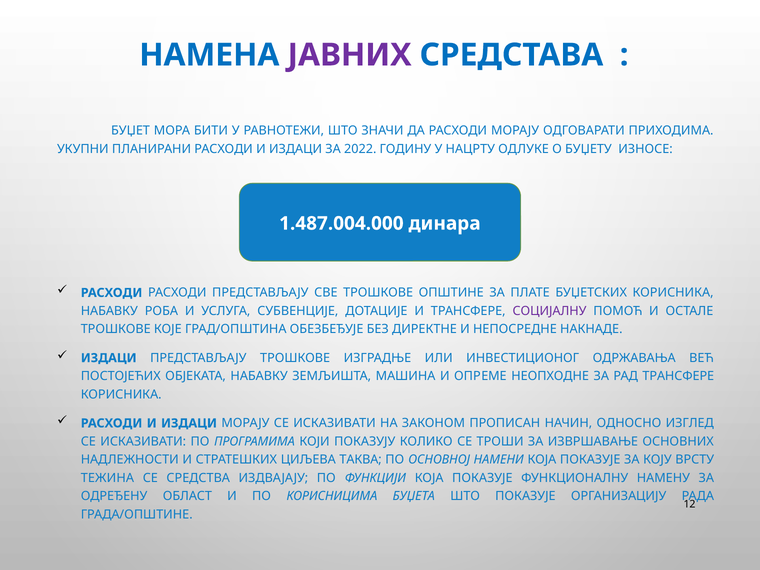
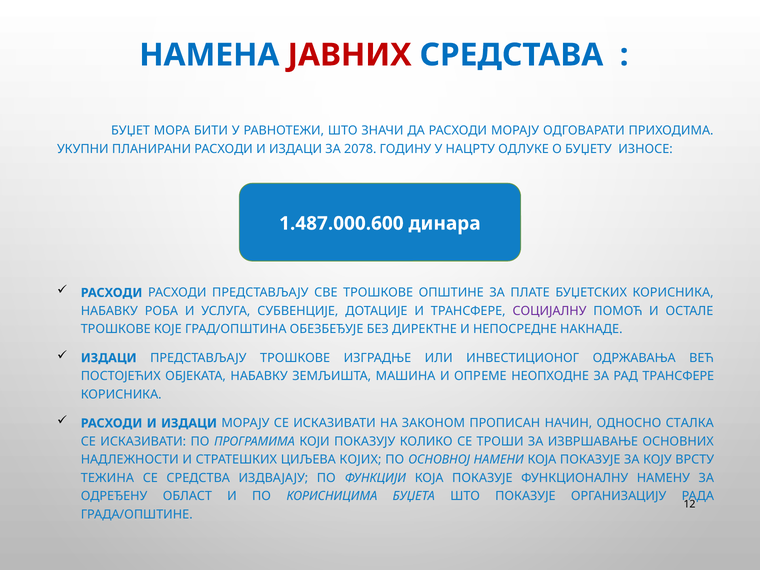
ЈАВНИХ colour: purple -> red (349, 55)
2022: 2022 -> 2078 (360, 149)
1.487.004.000: 1.487.004.000 -> 1.487.000.600 (341, 223)
ИЗГЛЕД: ИЗГЛЕД -> СТАЛКА (690, 423)
ТАКВА: ТАКВА -> КОЈИХ (360, 460)
